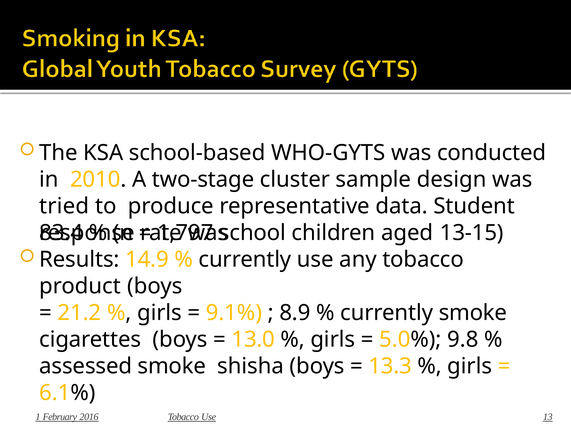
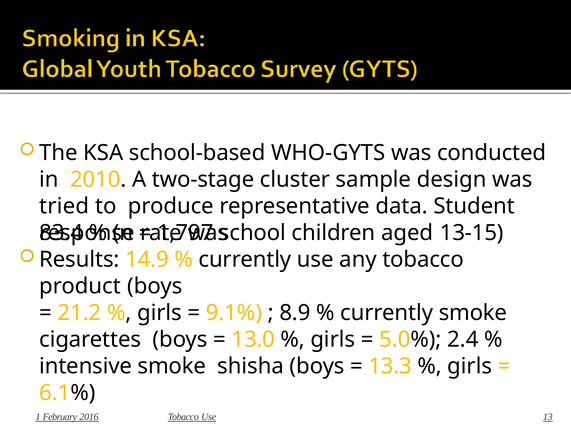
9.8: 9.8 -> 2.4 (463, 339)
assessed: assessed -> intensive (86, 366)
